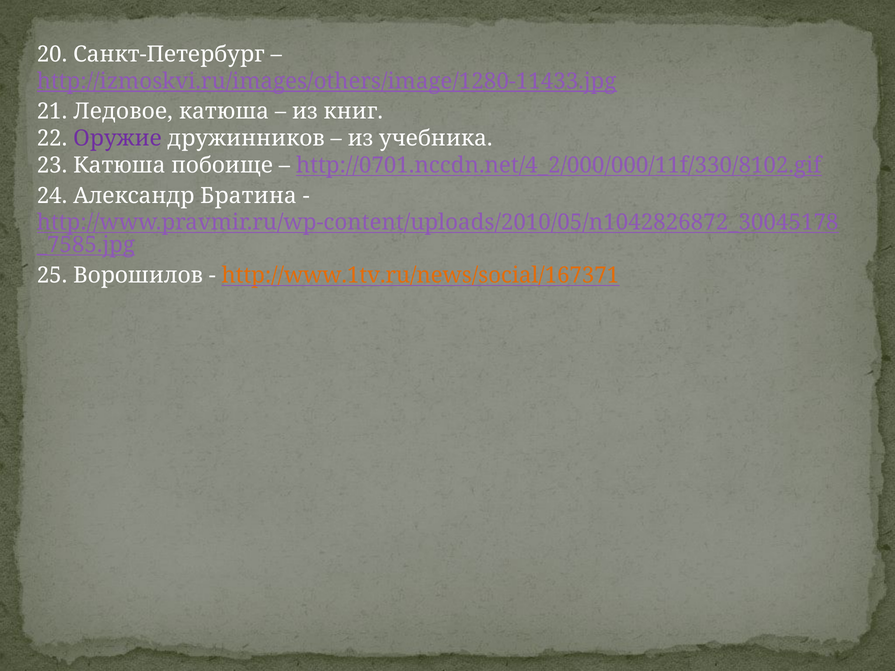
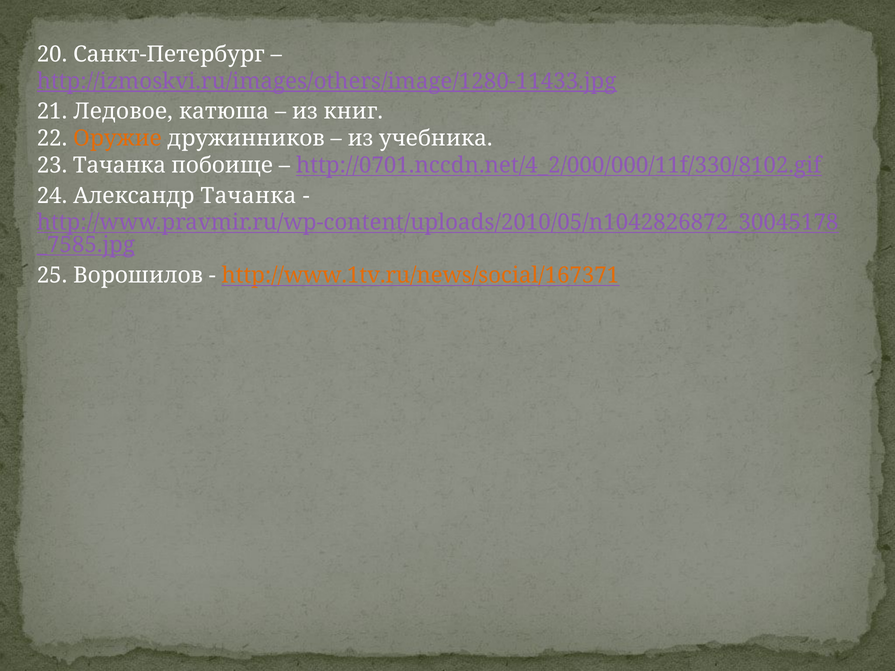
Оружие colour: purple -> orange (117, 138)
23 Катюша: Катюша -> Тачанка (119, 165)
Александр Братина: Братина -> Тачанка (248, 196)
